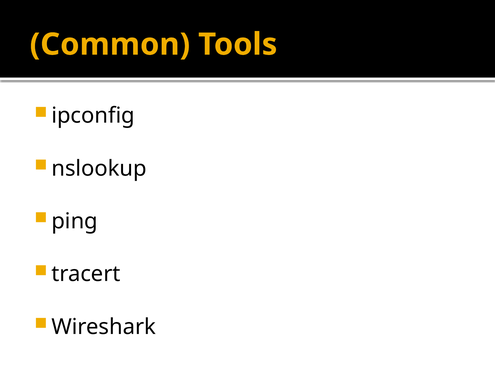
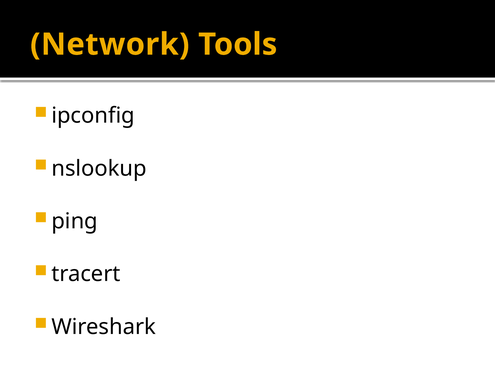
Common: Common -> Network (110, 44)
